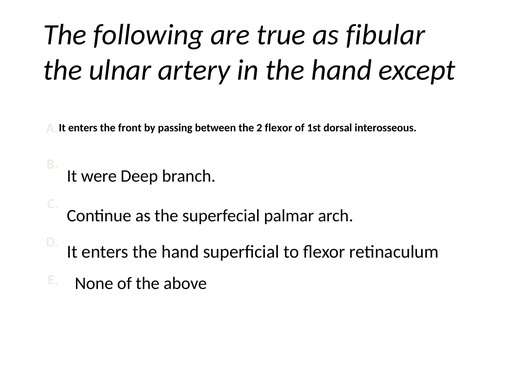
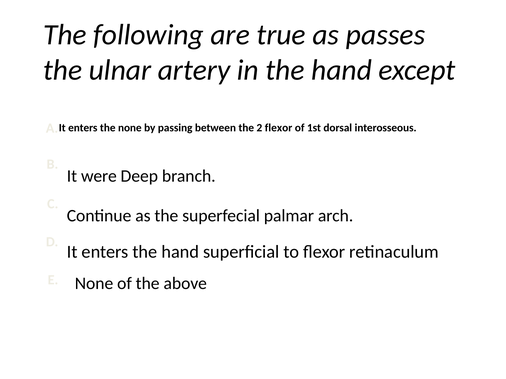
fibular: fibular -> passes (386, 35)
the front: front -> none (130, 128)
